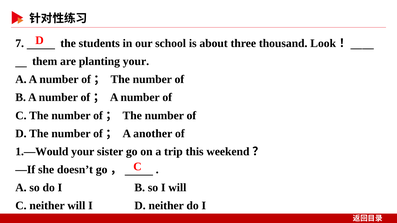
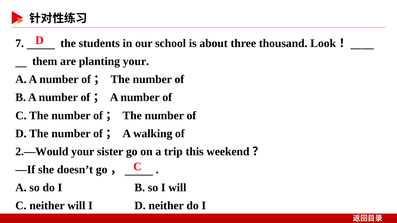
another: another -> walking (153, 134)
1.—Would: 1.—Would -> 2.—Would (42, 152)
